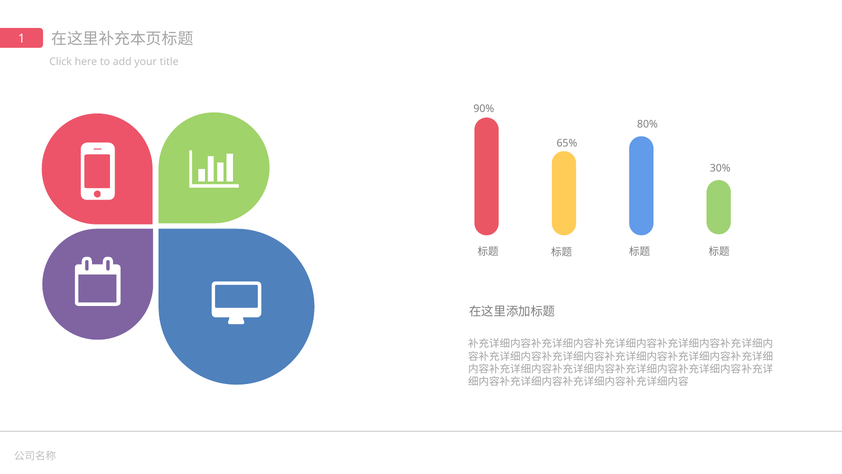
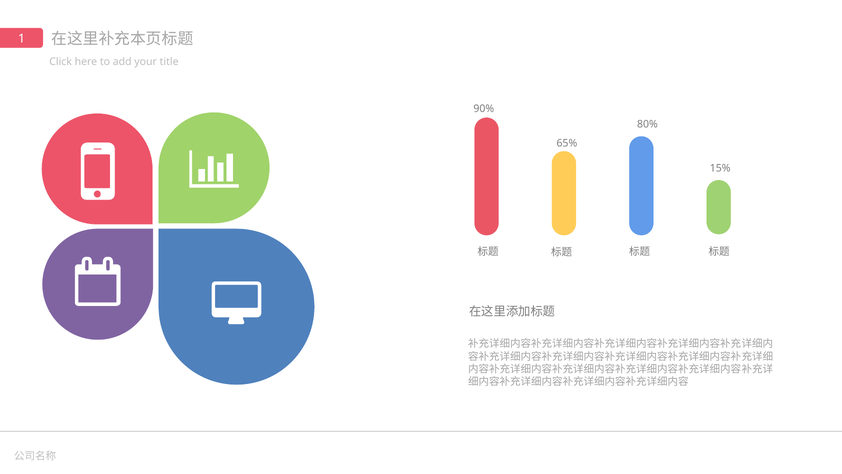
30%: 30% -> 15% (720, 168)
